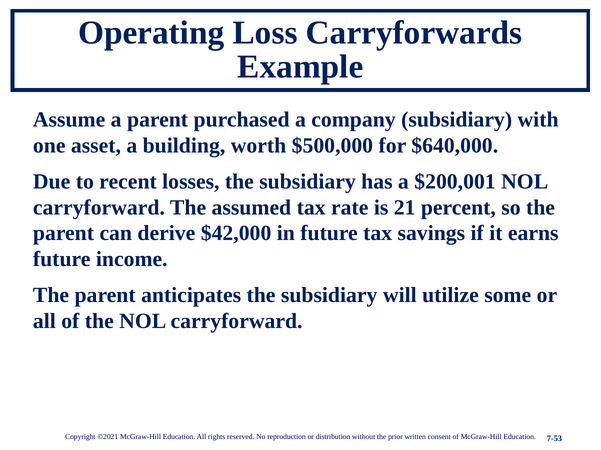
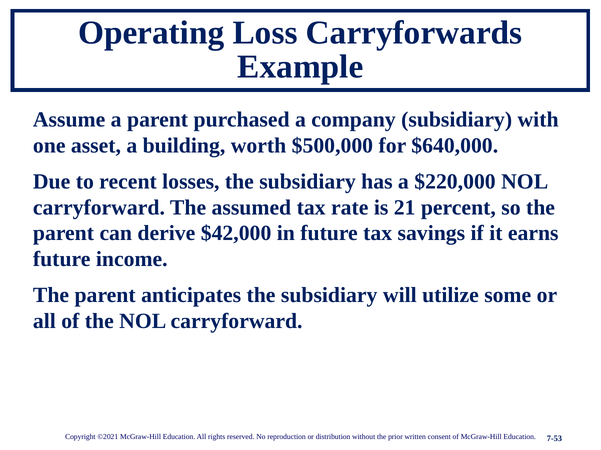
$200,001: $200,001 -> $220,000 (455, 182)
